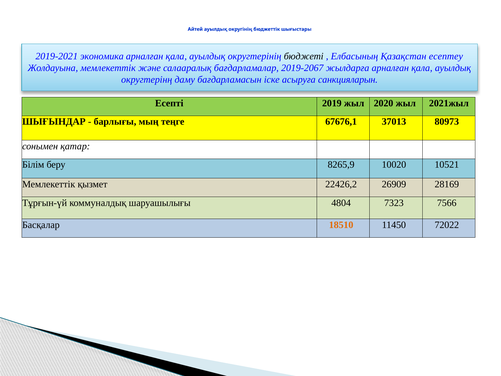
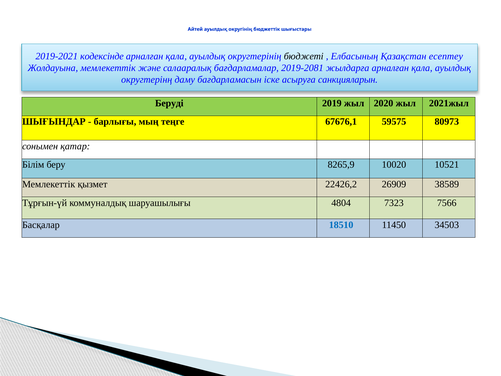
экономика: экономика -> кодексінде (102, 56)
2019-2067: 2019-2067 -> 2019-2081 (302, 68)
Есепті: Есепті -> Беруді (169, 103)
37013: 37013 -> 59575 (394, 122)
28169: 28169 -> 38589 (447, 184)
18510 colour: orange -> blue (341, 225)
72022: 72022 -> 34503 (447, 225)
